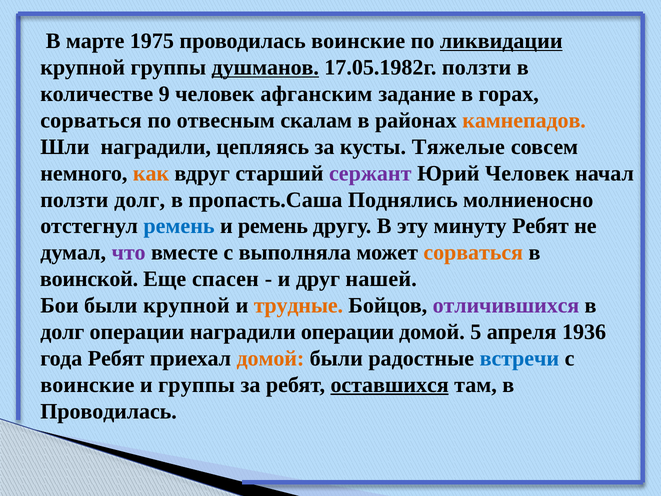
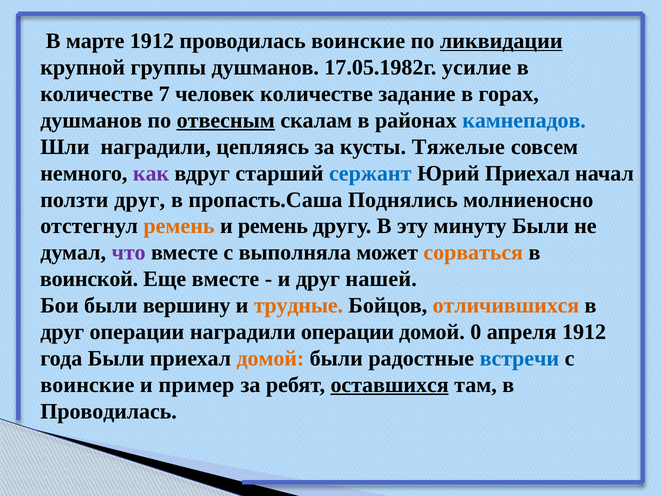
марте 1975: 1975 -> 1912 (152, 41)
душманов underline: present -> none (265, 67)
17.05.1982г ползти: ползти -> усилие (477, 67)
9: 9 -> 7 (164, 94)
человек афганским: афганским -> количестве (316, 94)
сорваться: сорваться -> душманов (91, 120)
отвесным underline: none -> present (226, 120)
камнепадов colour: orange -> blue (524, 120)
как colour: orange -> purple (151, 173)
сержант colour: purple -> blue (370, 173)
Юрий Человек: Человек -> Приехал (527, 173)
ползти долг: долг -> друг (140, 200)
ремень colour: blue -> orange (179, 226)
минуту Ребят: Ребят -> Были (540, 226)
Еще спасен: спасен -> вместе (225, 279)
были крупной: крупной -> вершину (187, 305)
отличившихся colour: purple -> orange (506, 305)
долг: долг -> друг (62, 332)
5: 5 -> 0 (476, 332)
апреля 1936: 1936 -> 1912 (584, 332)
года Ребят: Ребят -> Были (116, 358)
и группы: группы -> пример (196, 385)
